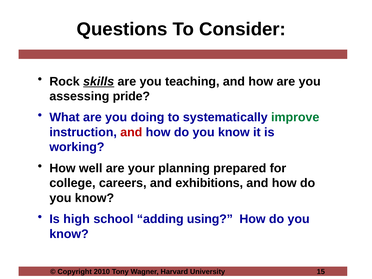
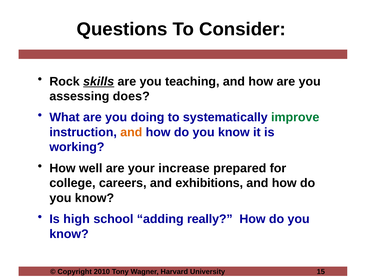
pride: pride -> does (131, 96)
and colour: red -> orange (131, 132)
planning: planning -> increase (184, 168)
using: using -> really (210, 219)
